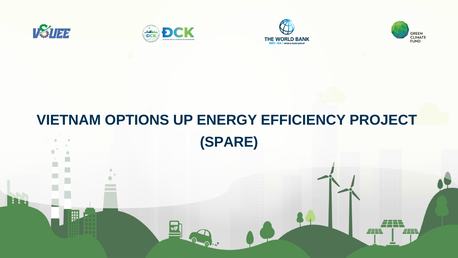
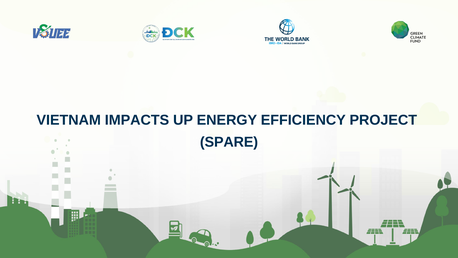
OPTIONS: OPTIONS -> IMPACTS (137, 120)
